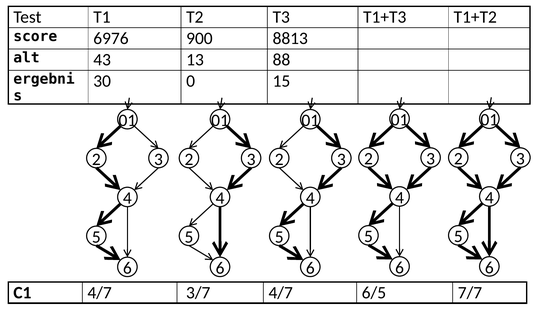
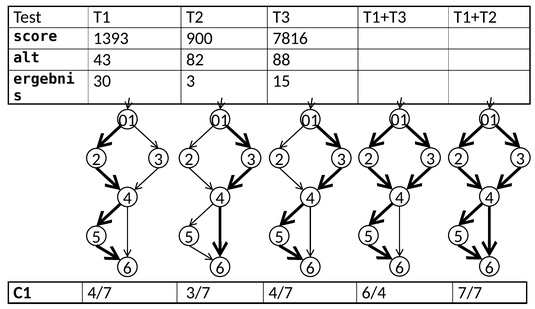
6976: 6976 -> 1393 (111, 38)
8813: 8813 -> 7816 (290, 38)
13: 13 -> 82 (195, 60)
30 0: 0 -> 3 (191, 81)
6/5: 6/5 -> 6/4 (374, 292)
